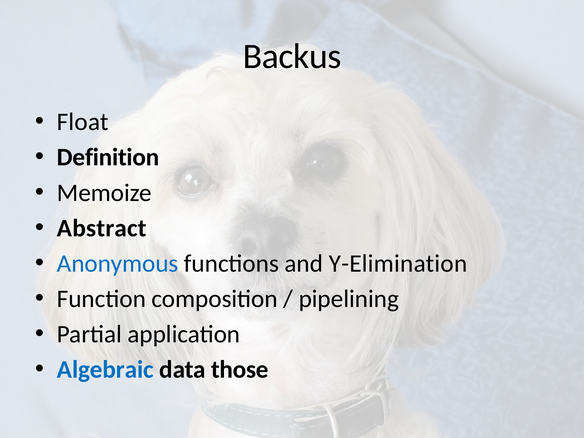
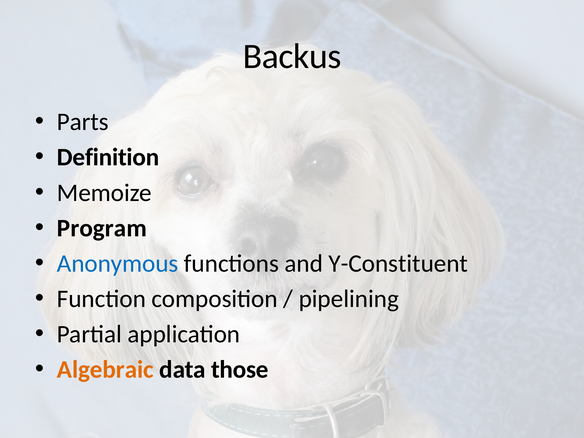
Float: Float -> Parts (83, 122)
Abstract: Abstract -> Program (102, 228)
Y-Elimination: Y-Elimination -> Y-Constituent (398, 264)
Algebraic colour: blue -> orange (105, 370)
